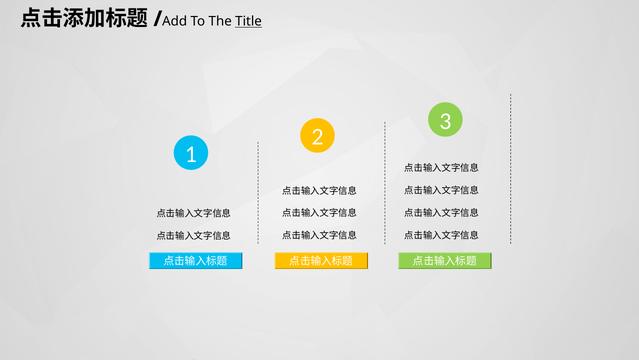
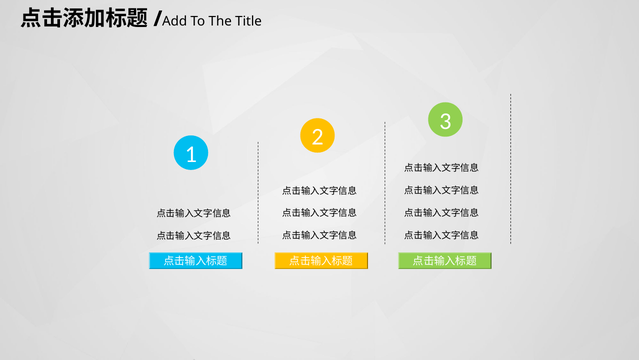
Title underline: present -> none (249, 21)
